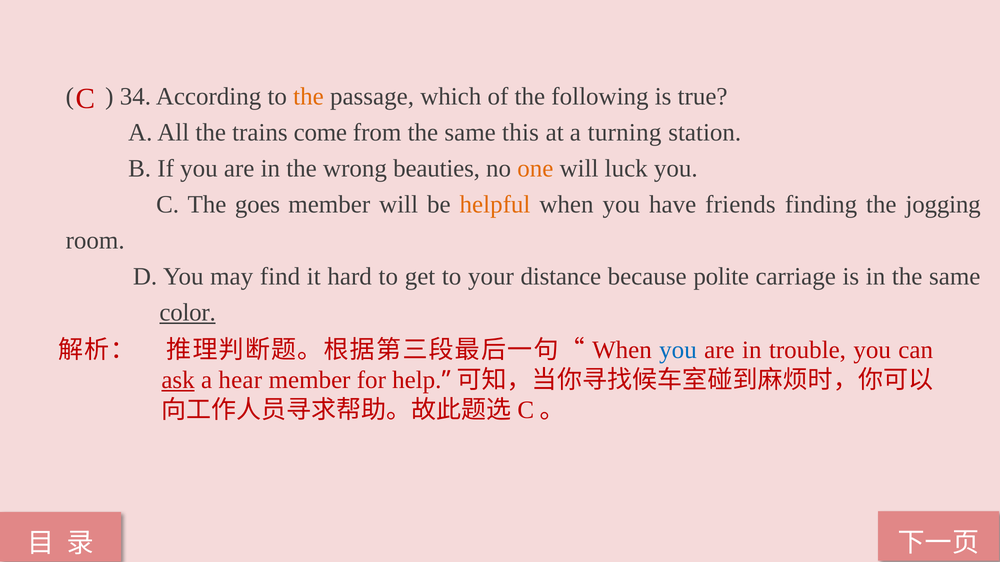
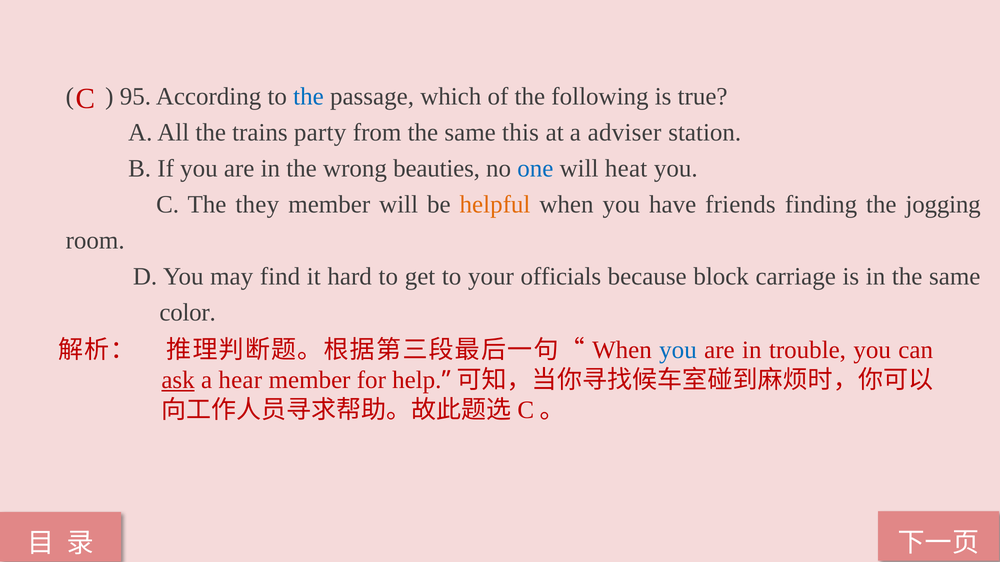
34: 34 -> 95 (135, 97)
the colour: orange -> blue (309, 97)
come: come -> party (320, 133)
turning: turning -> adviser (625, 133)
one colour: orange -> blue (535, 169)
luck: luck -> heat (626, 169)
goes: goes -> they (257, 205)
distance: distance -> officials (561, 277)
polite: polite -> block (721, 277)
color underline: present -> none (188, 313)
